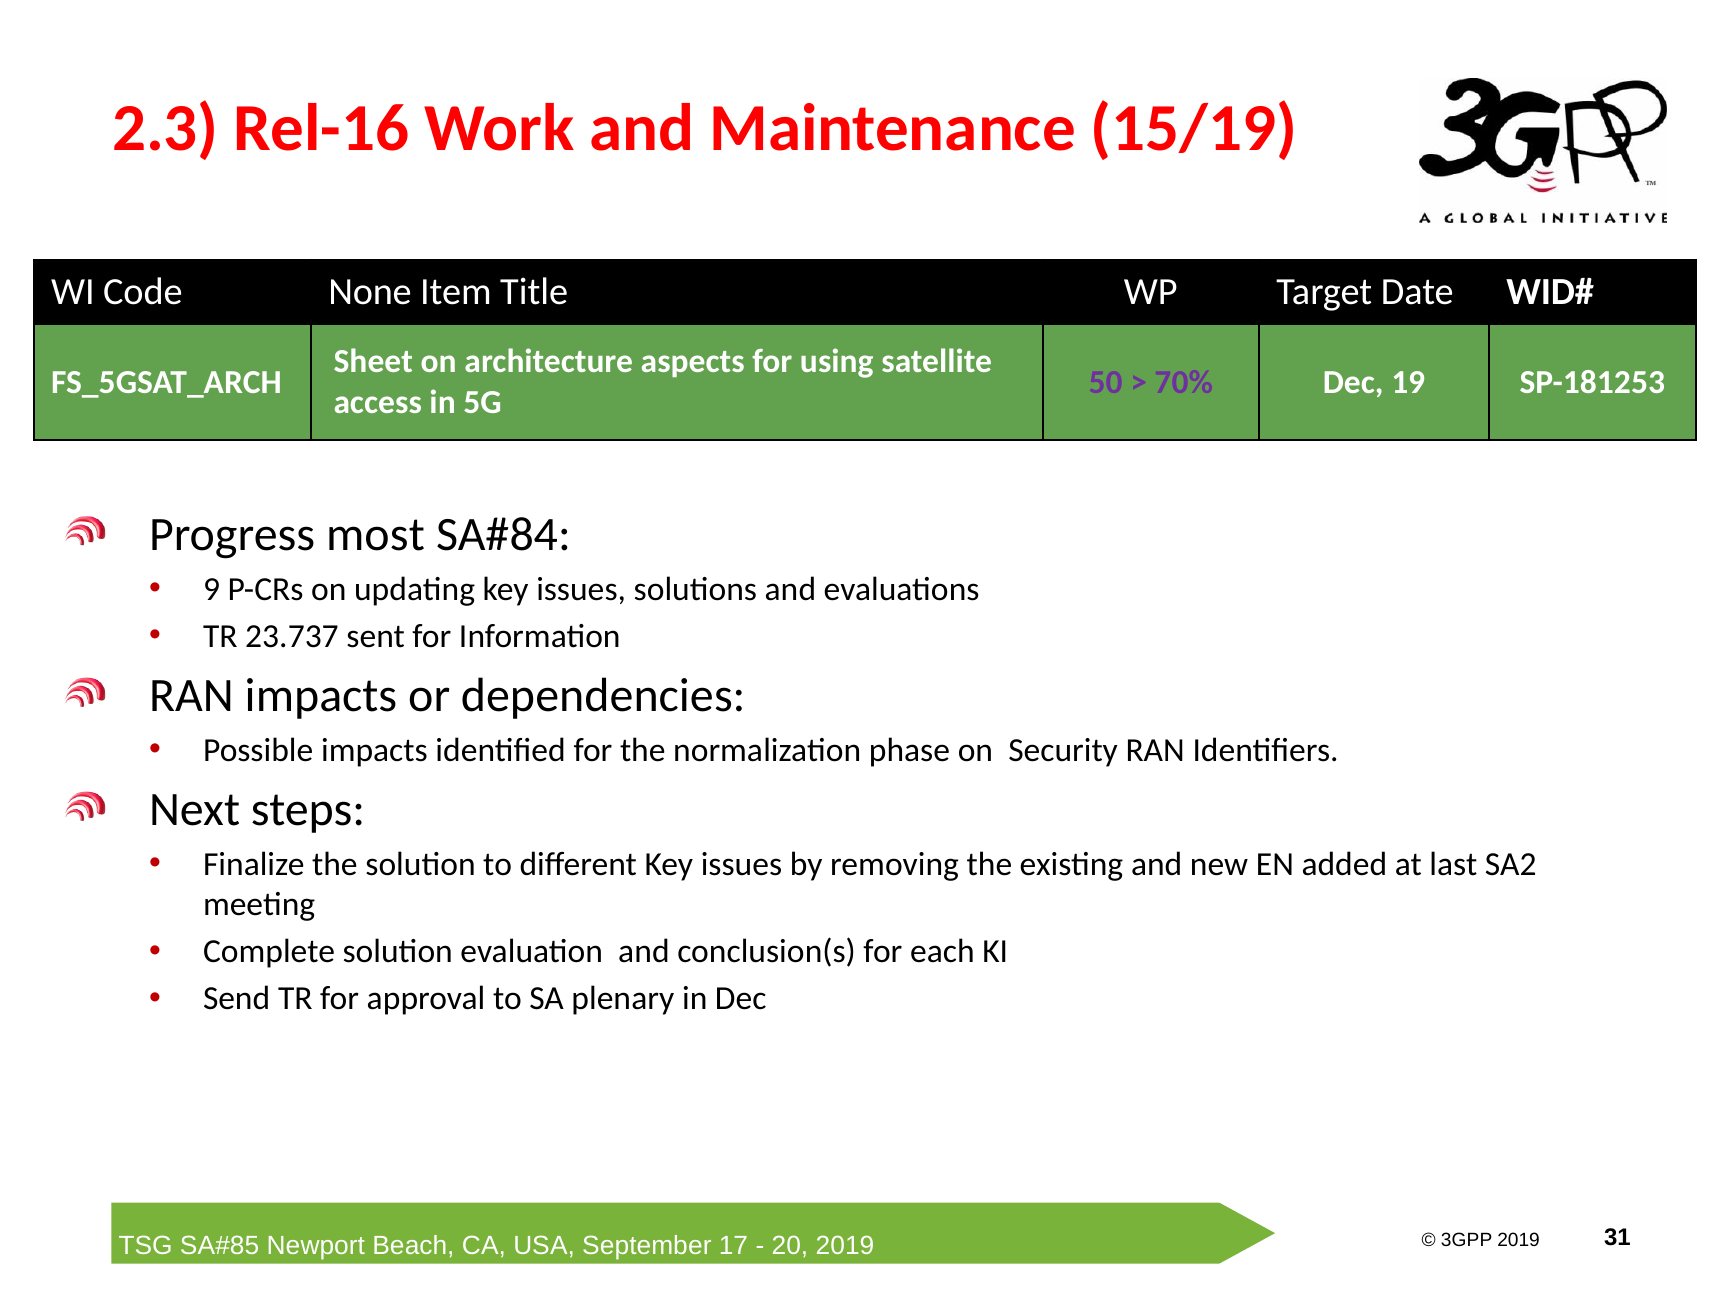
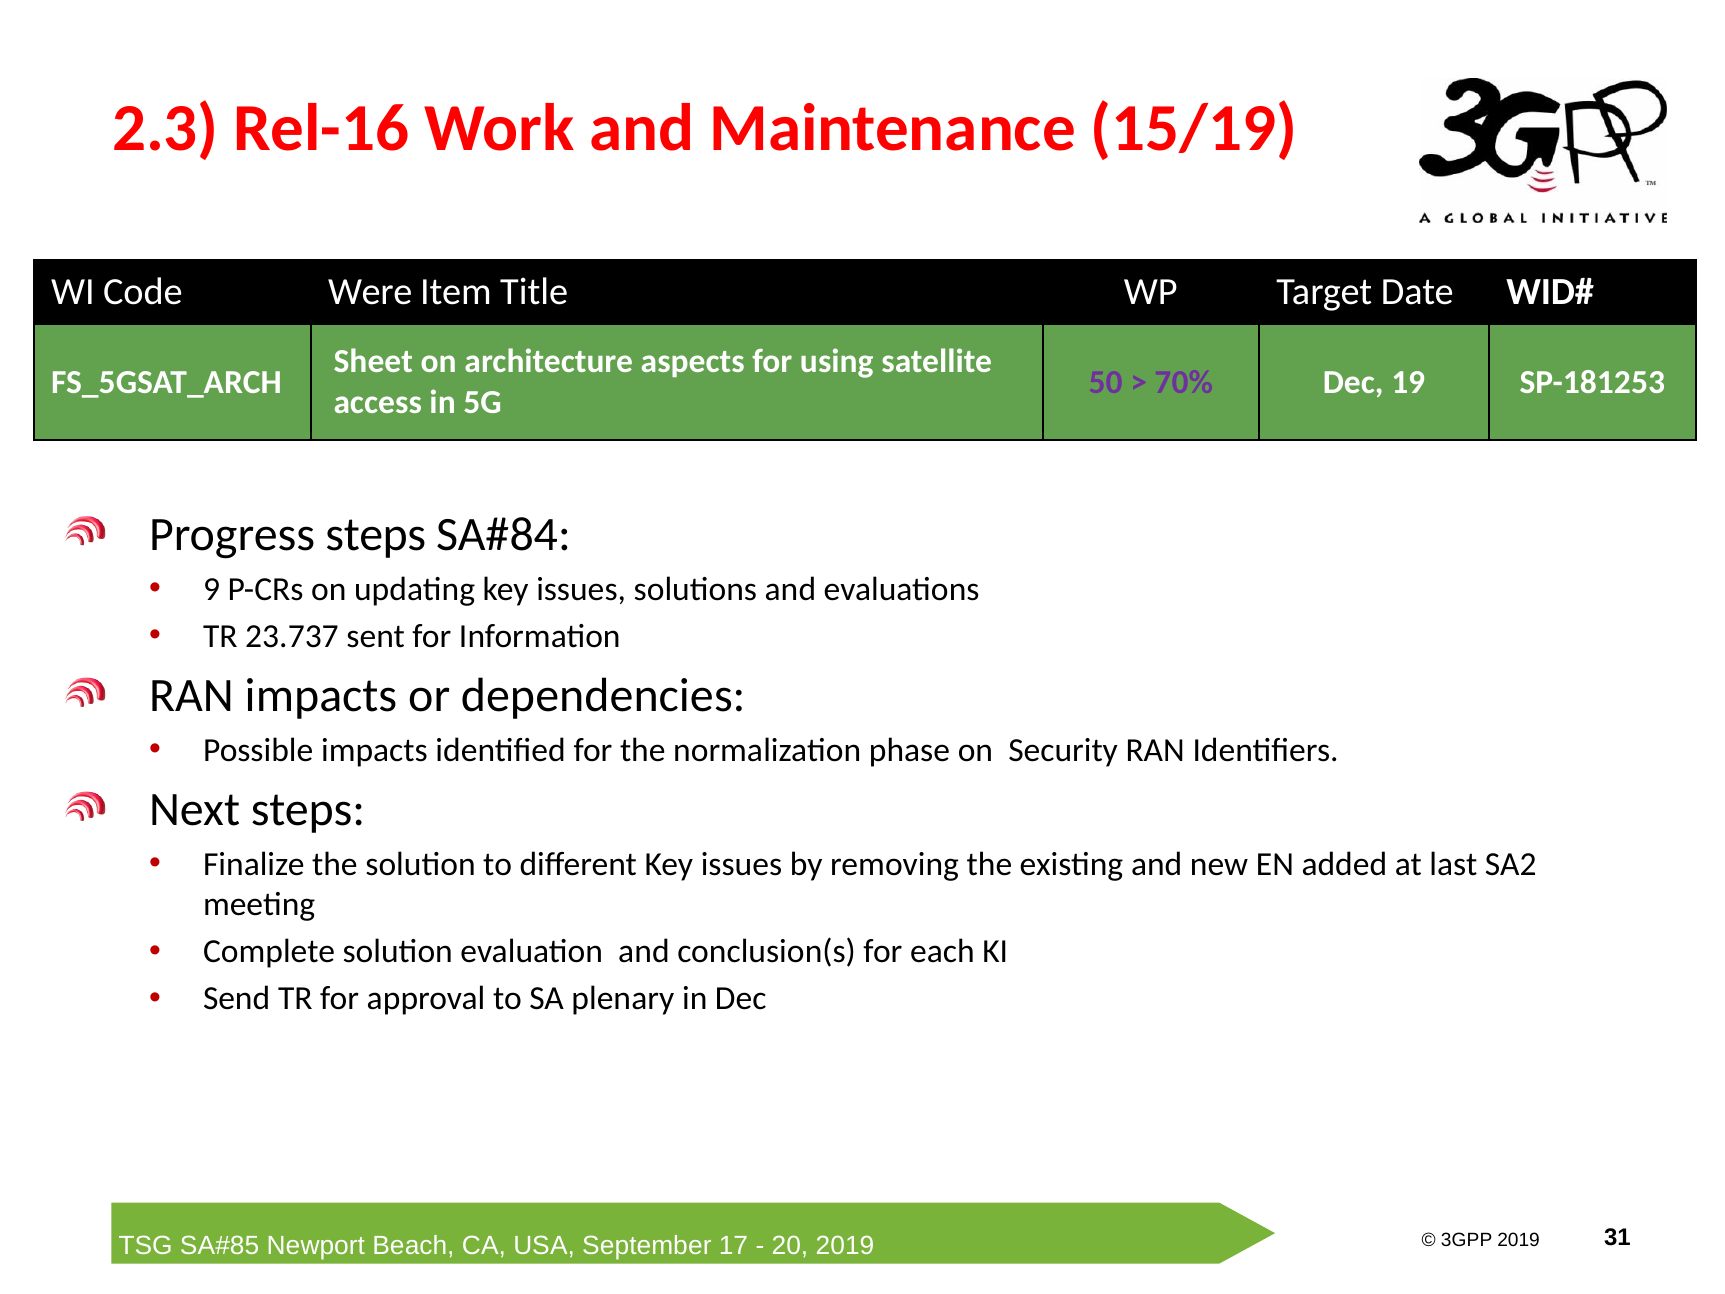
None: None -> Were (370, 292)
Progress most: most -> steps (376, 535)
